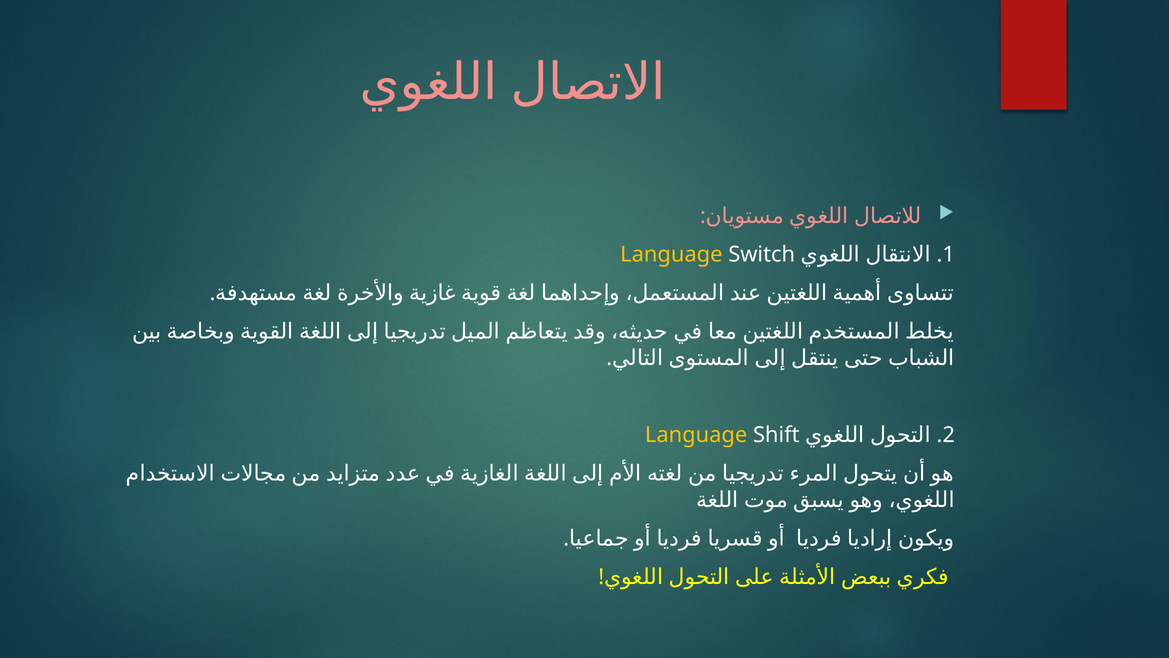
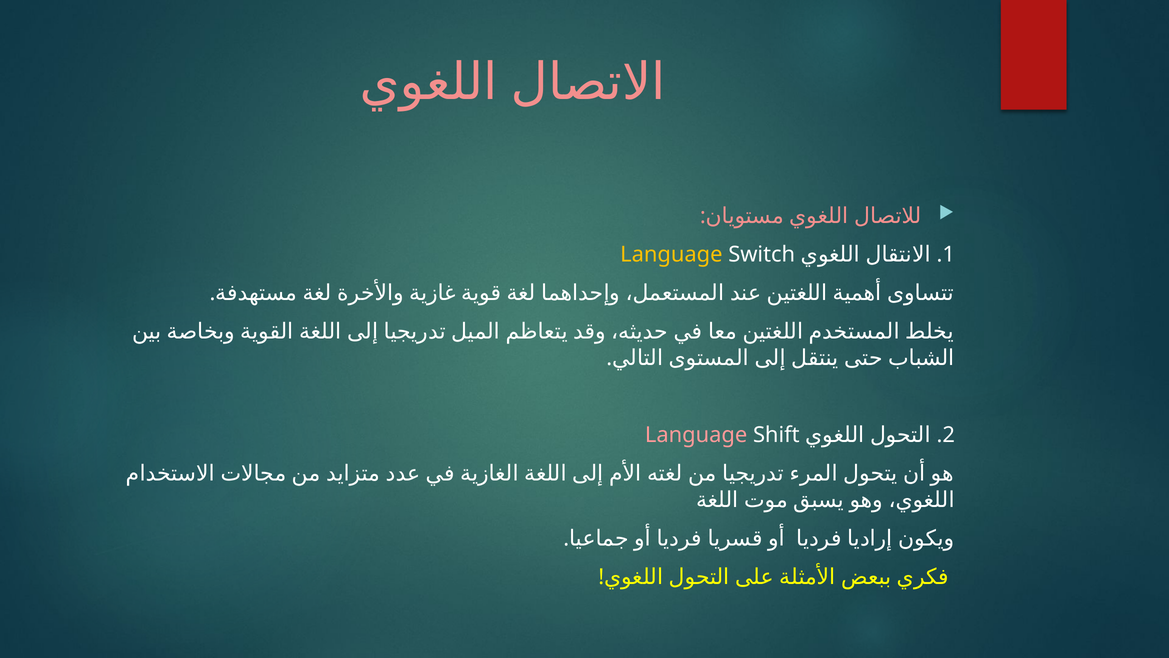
Language colour: yellow -> pink (696, 435)
